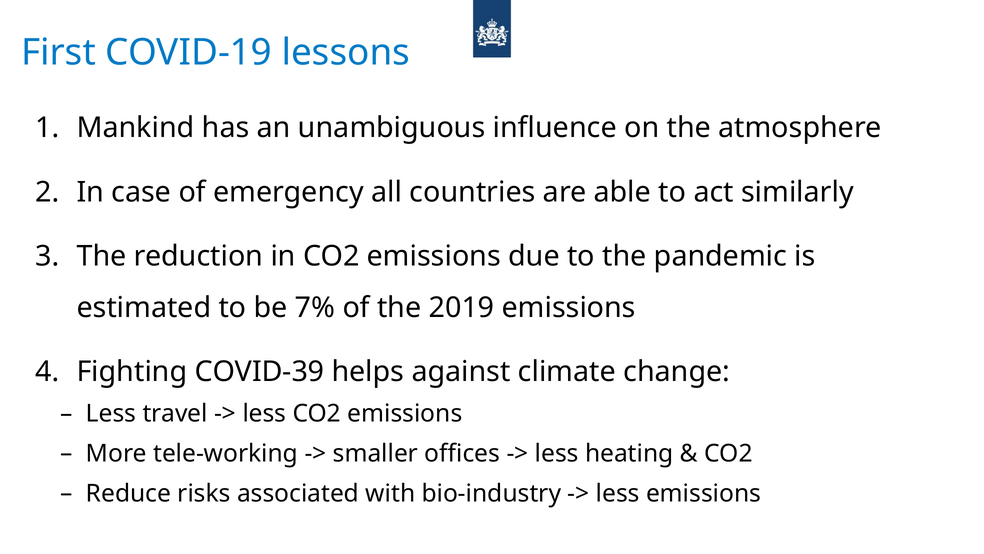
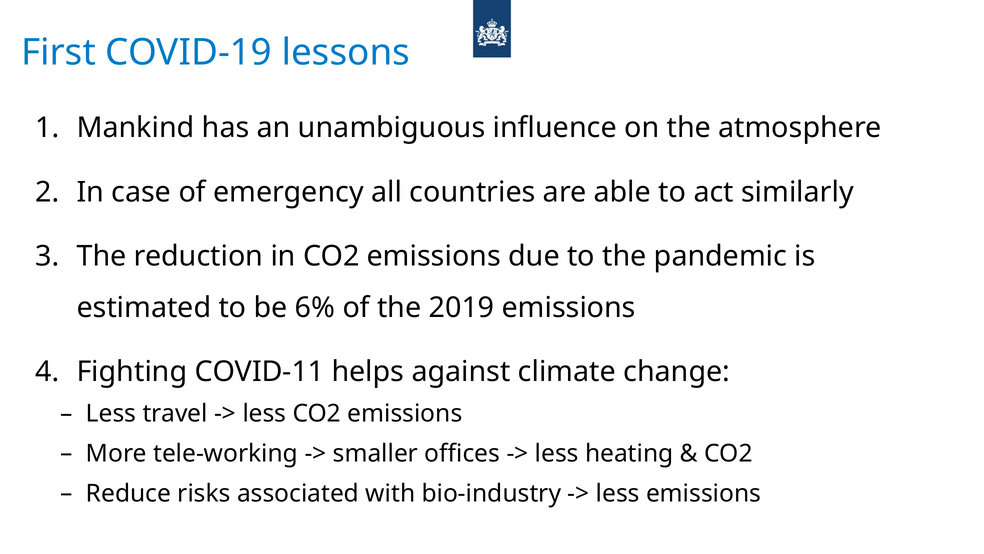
7%: 7% -> 6% (315, 308)
COVID-39: COVID-39 -> COVID-11 (259, 371)
